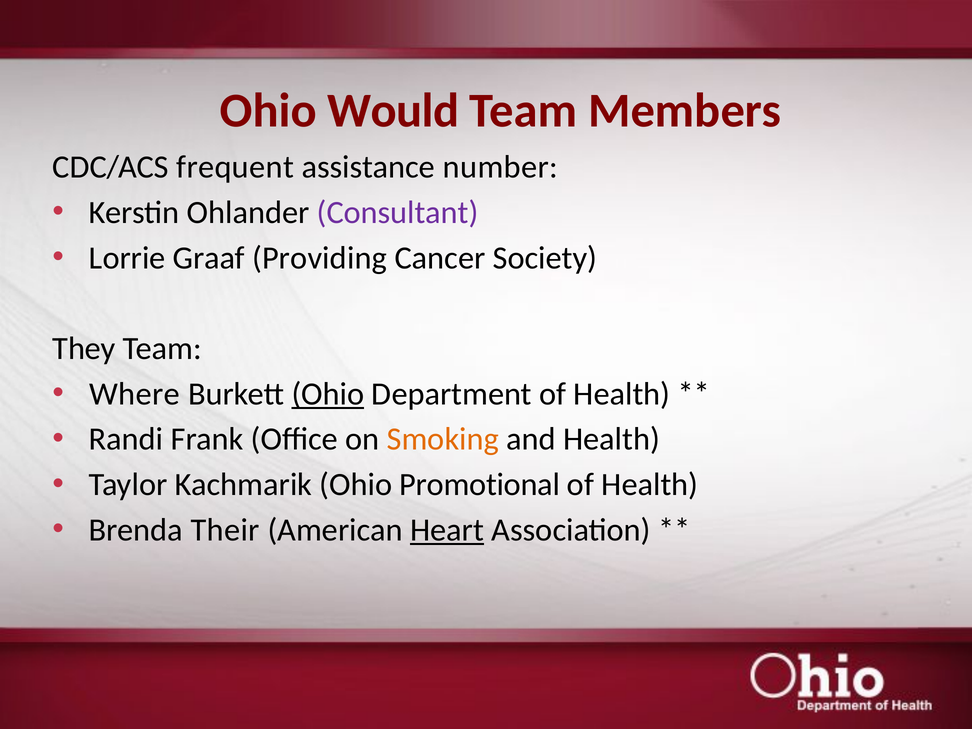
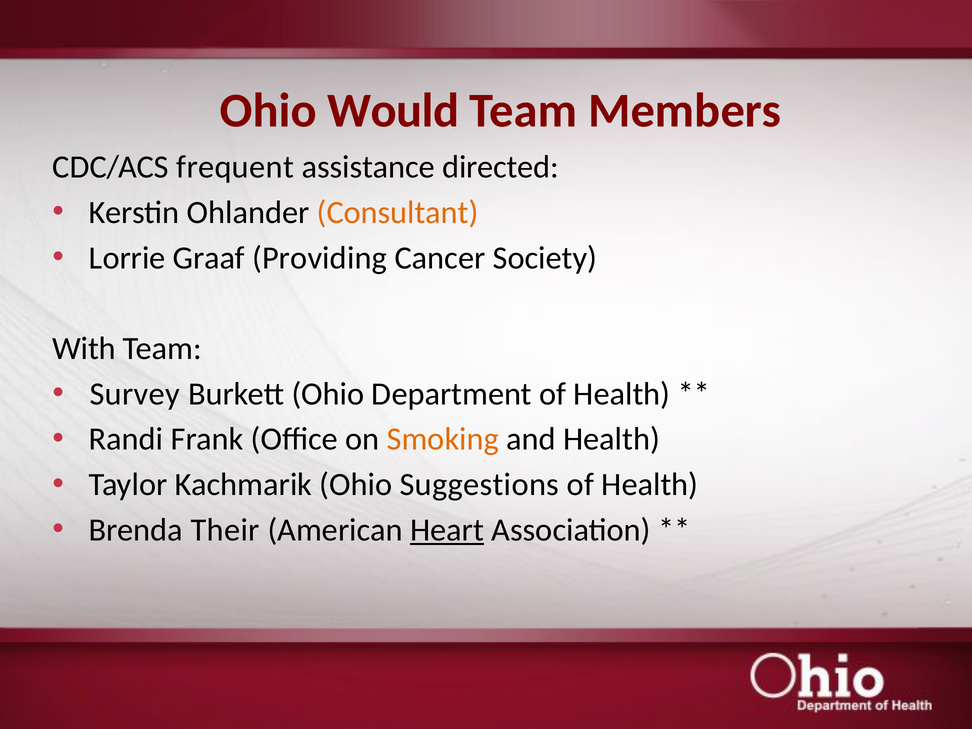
number: number -> directed (501, 167)
Consultant colour: purple -> orange (398, 213)
They: They -> With (84, 349)
Where: Where -> Survey (135, 394)
Ohio underline: present -> none (328, 394)
Promotional: Promotional -> Suggestions (479, 485)
